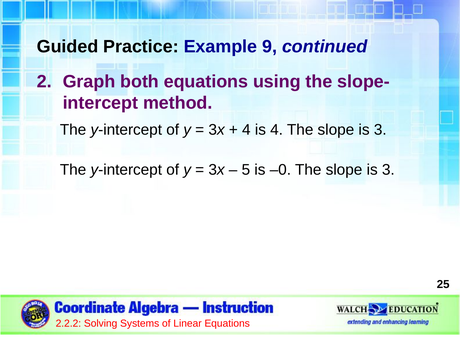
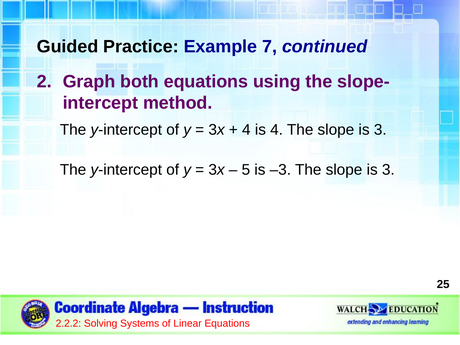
9: 9 -> 7 (270, 47)
–0: –0 -> –3 (280, 170)
